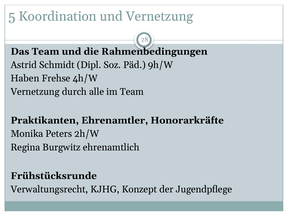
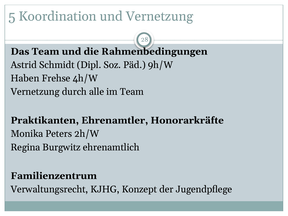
Frühstücksrunde: Frühstücksrunde -> Familienzentrum (54, 176)
